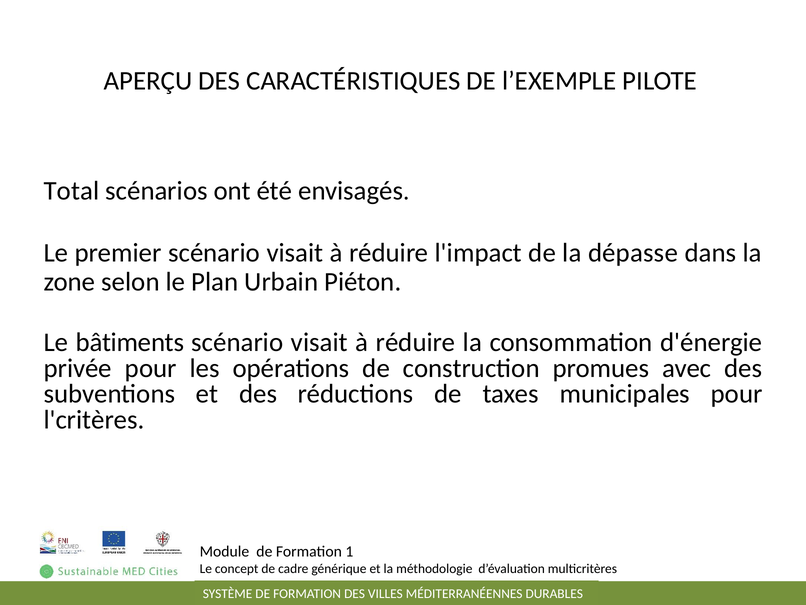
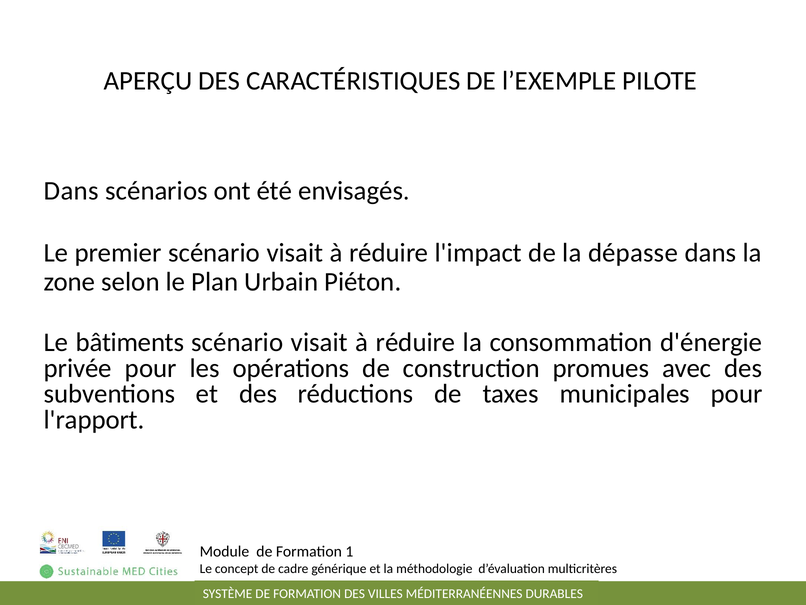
Total: Total -> Dans (71, 191)
l'critères: l'critères -> l'rapport (94, 419)
